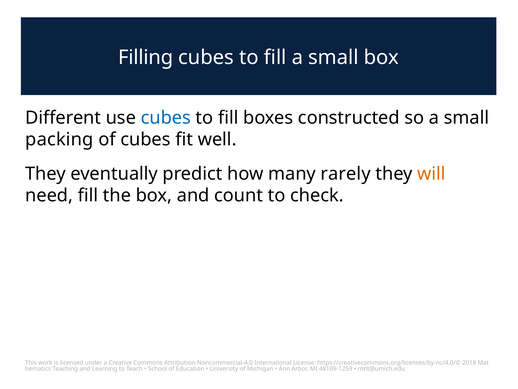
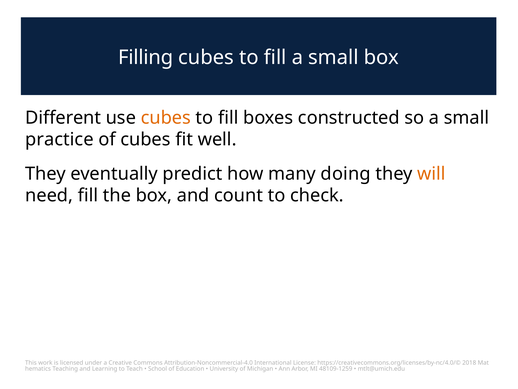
cubes colour: blue -> orange (166, 118)
packing: packing -> practice (59, 140)
rarely: rarely -> doing (346, 174)
